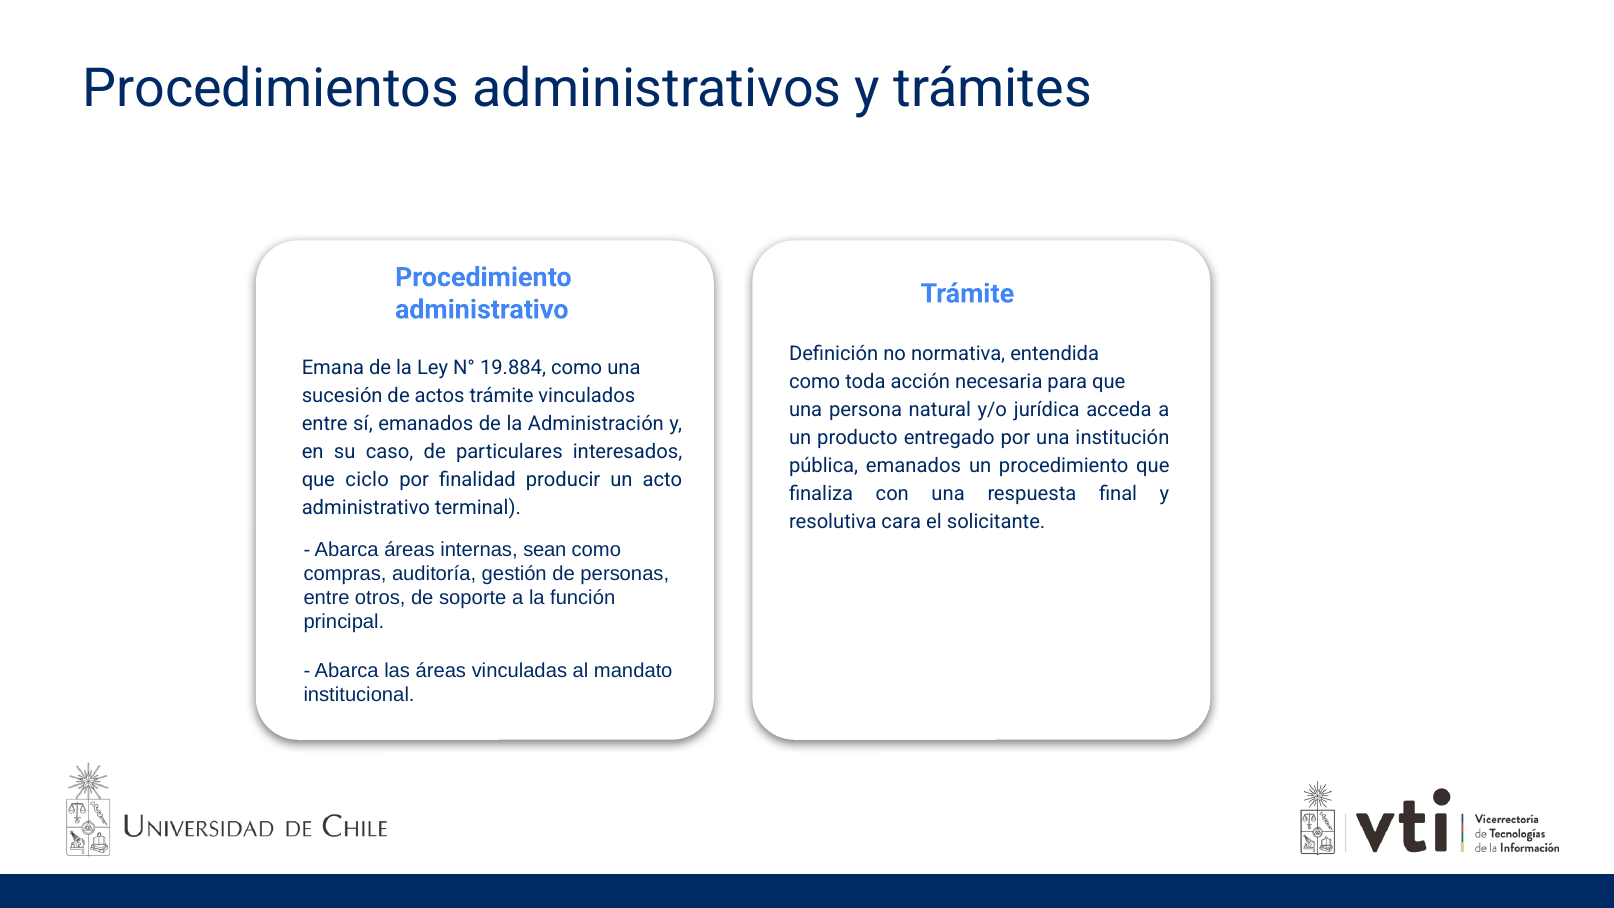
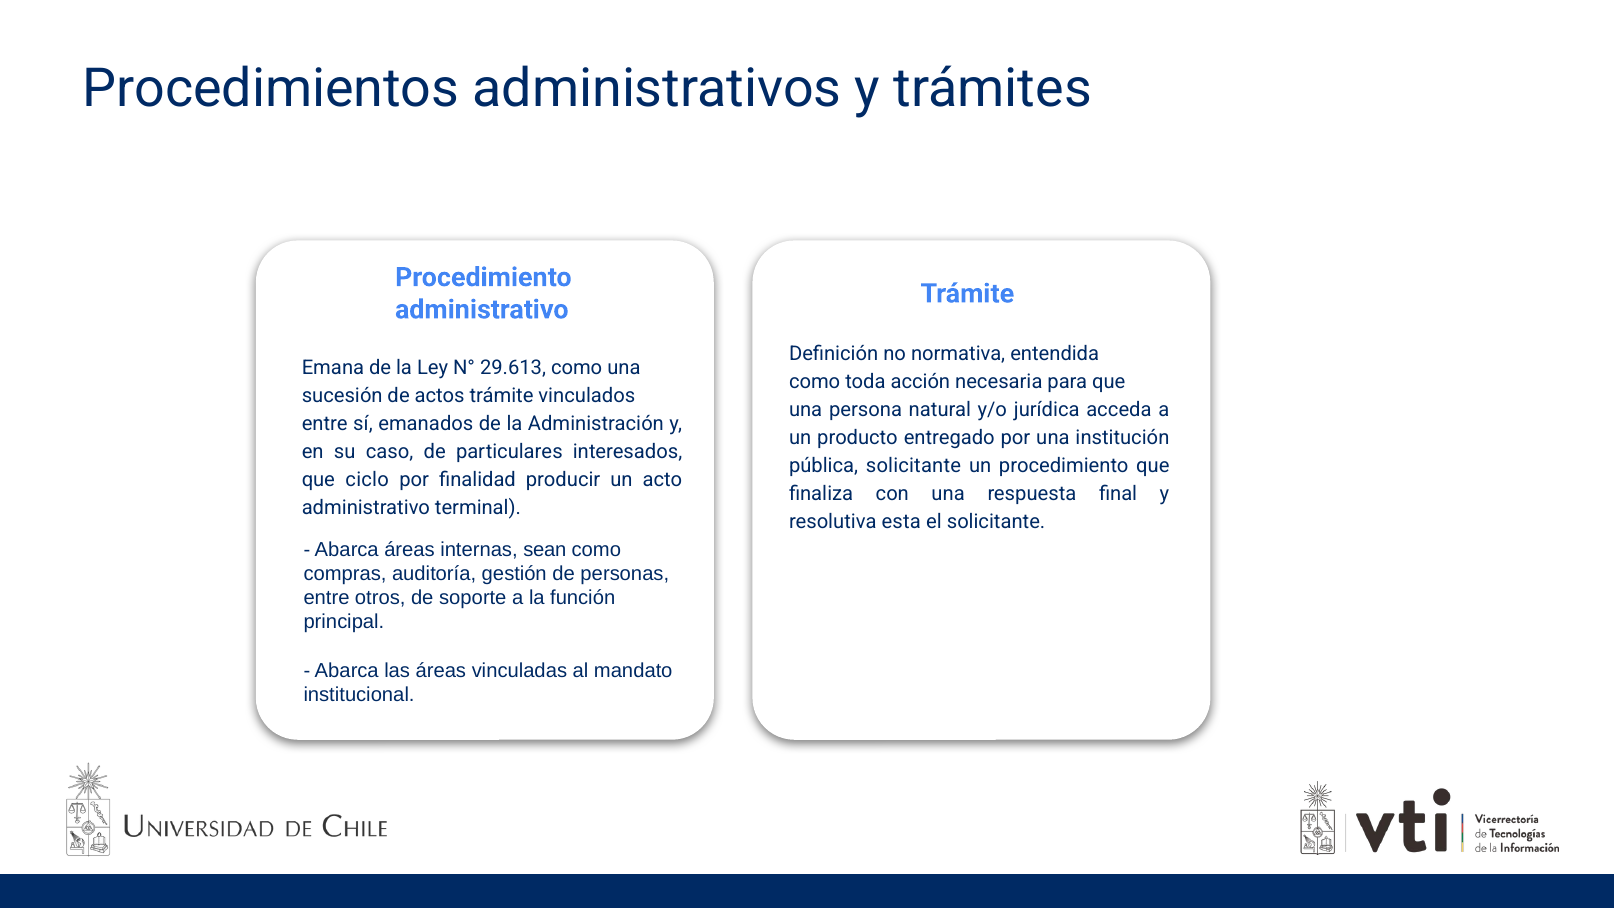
19.884: 19.884 -> 29.613 (513, 368)
pública emanados: emanados -> solicitante (913, 466)
cara: cara -> esta (901, 522)
